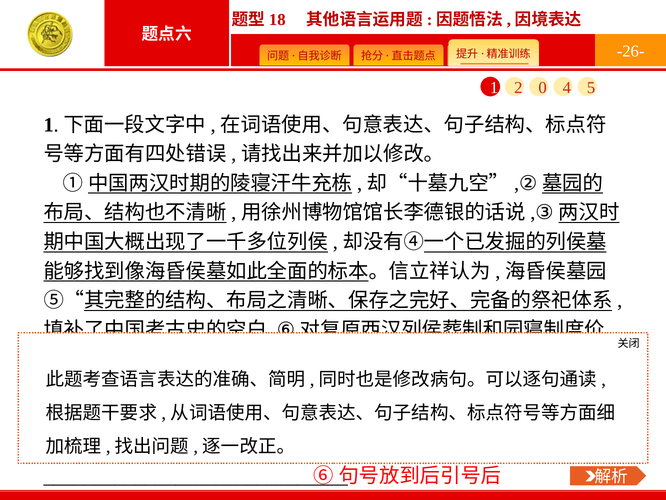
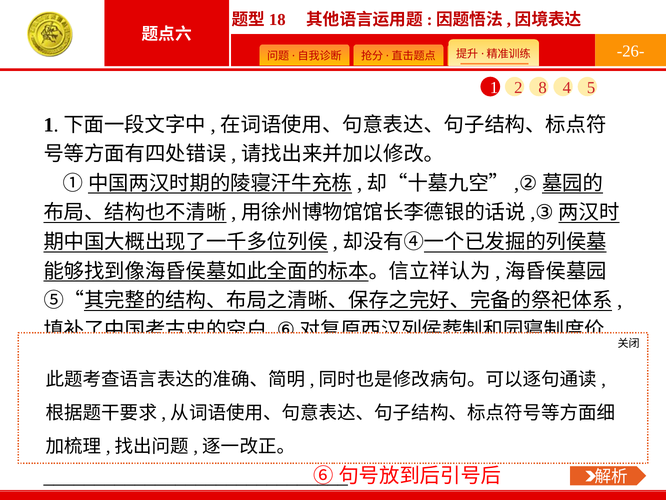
0: 0 -> 8 (543, 88)
